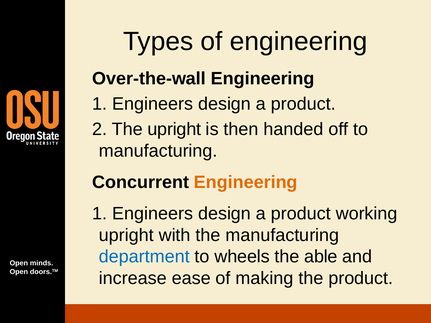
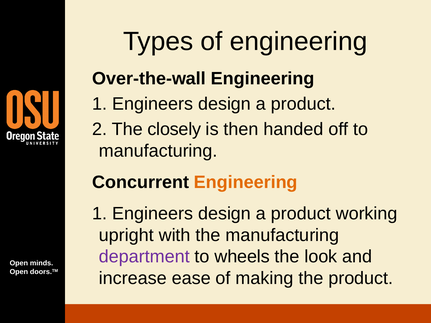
The upright: upright -> closely (174, 129)
department colour: blue -> purple (144, 257)
able: able -> look (321, 257)
